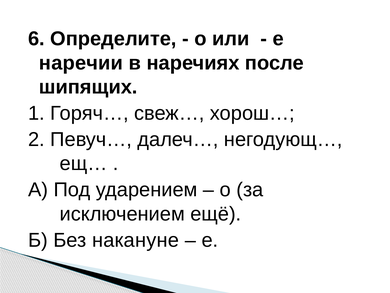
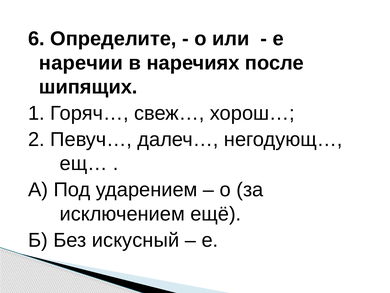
накануне: накануне -> искусный (136, 240)
